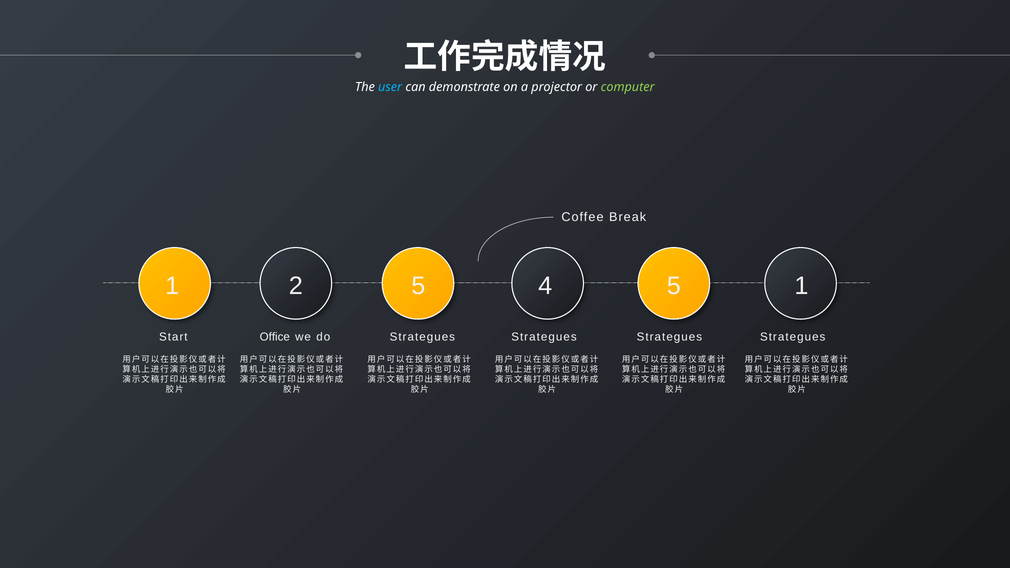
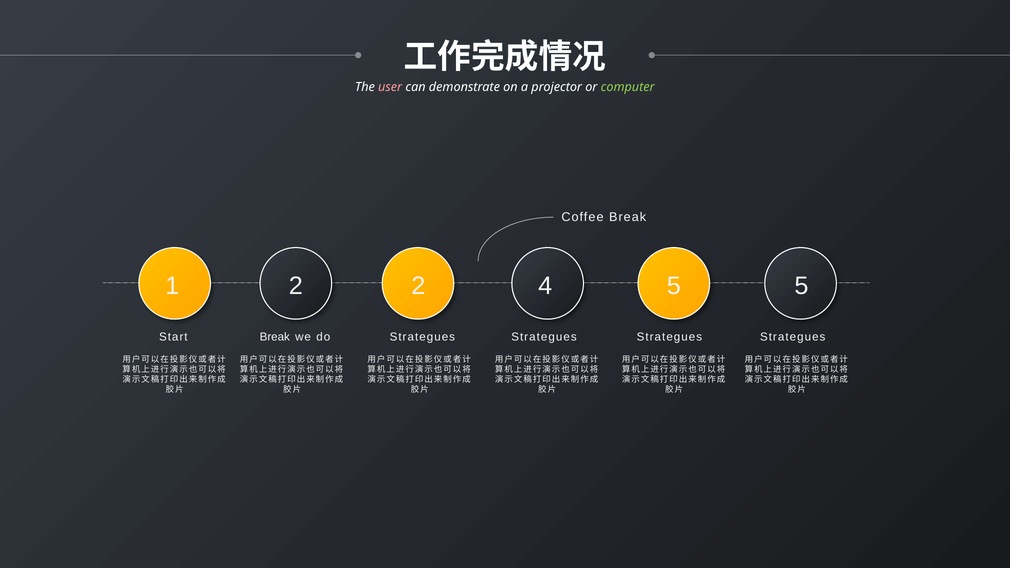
user colour: light blue -> pink (390, 87)
2 5: 5 -> 2 (418, 286)
5 1: 1 -> 5 (801, 286)
Office: Office -> Break (275, 337)
